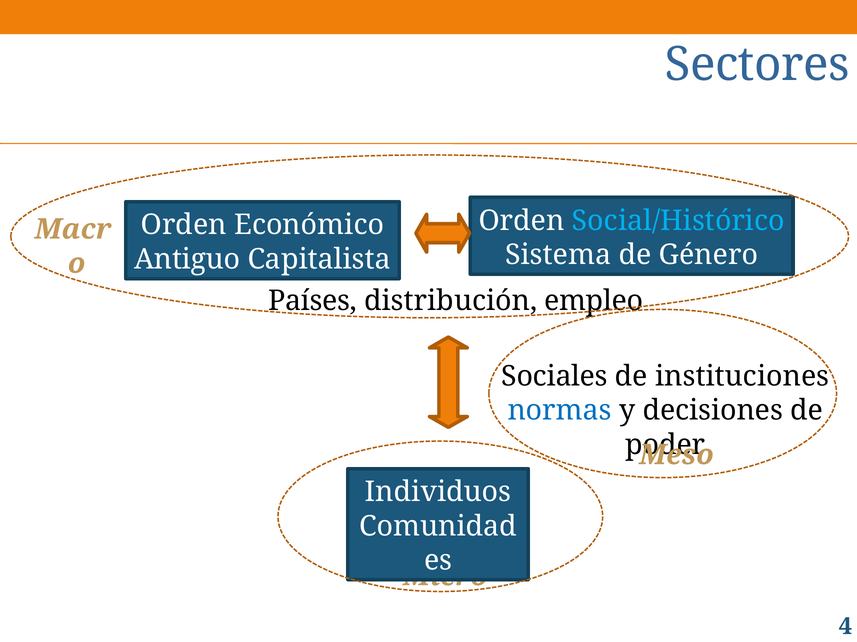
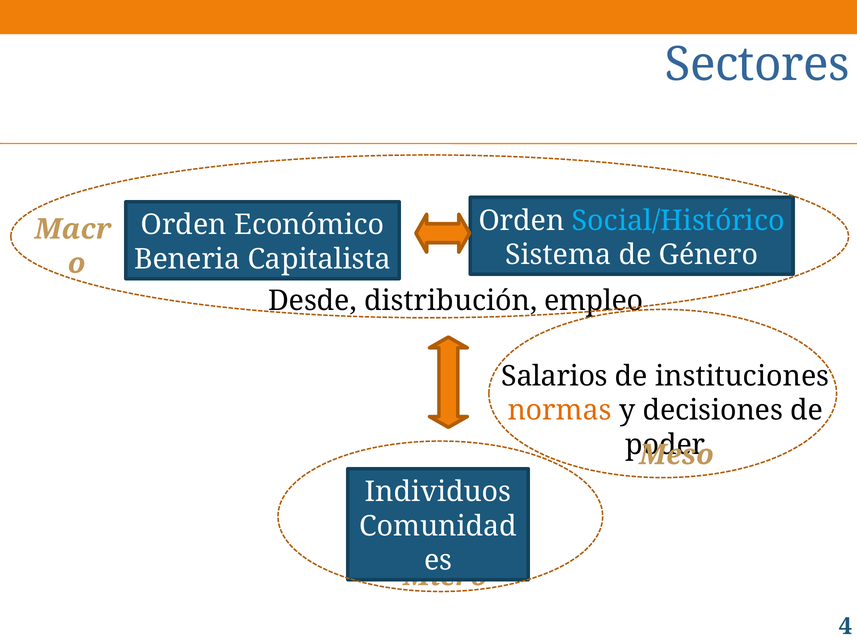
Antiguo: Antiguo -> Beneria (187, 260)
Países: Países -> Desde (312, 301)
Sociales: Sociales -> Salarios (555, 377)
normas colour: blue -> orange (560, 411)
